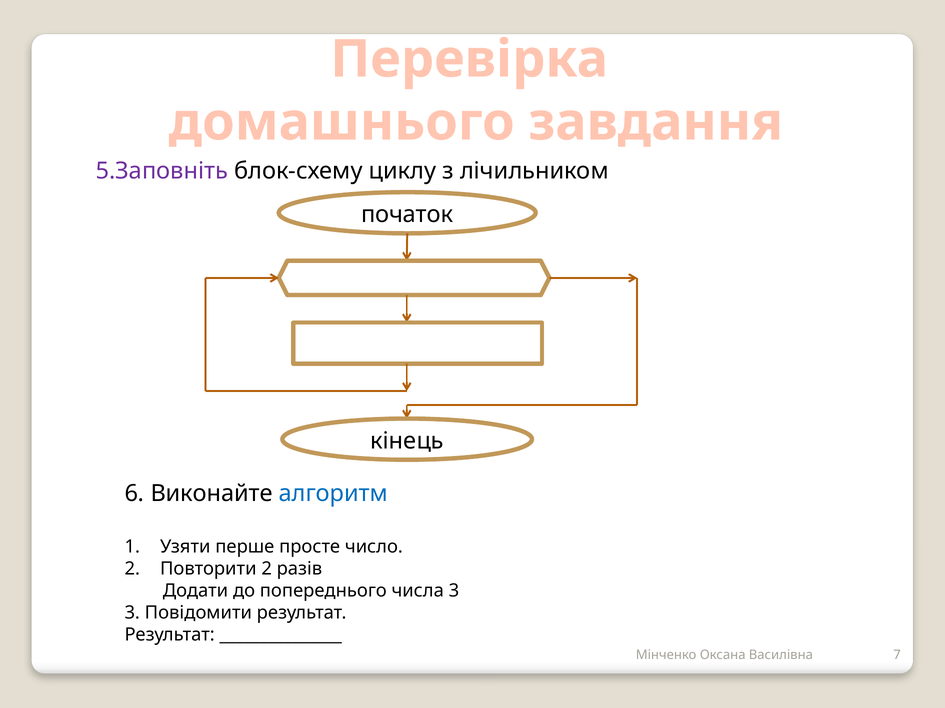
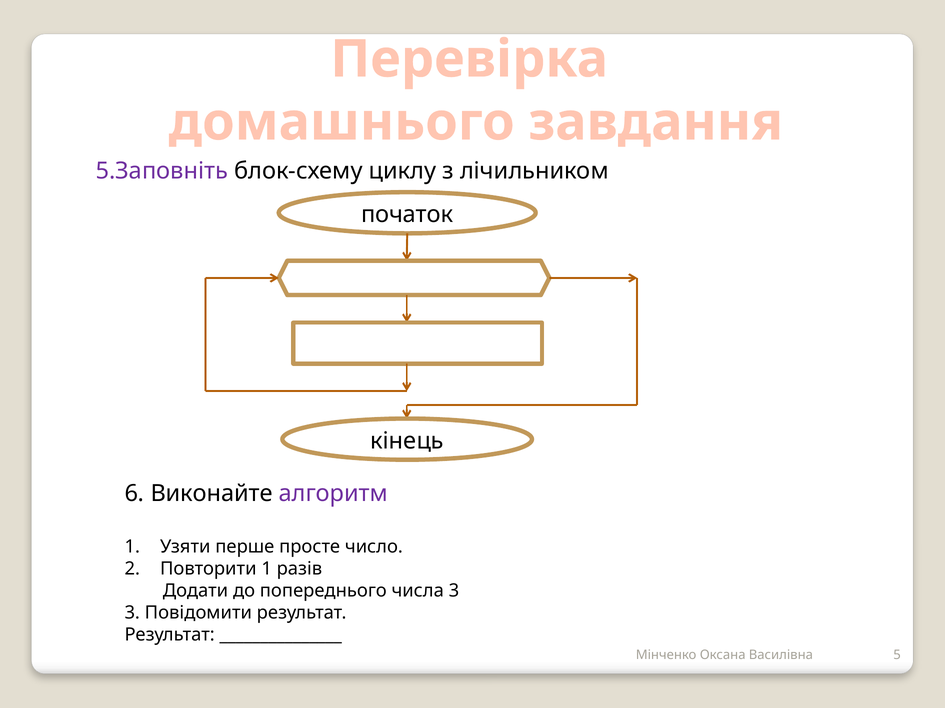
алгоритм colour: blue -> purple (333, 494)
Повторити 2: 2 -> 1 (267, 569)
7: 7 -> 5 (897, 656)
